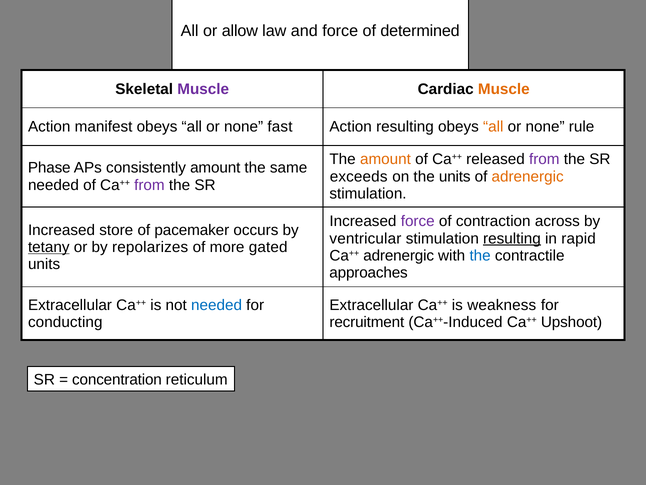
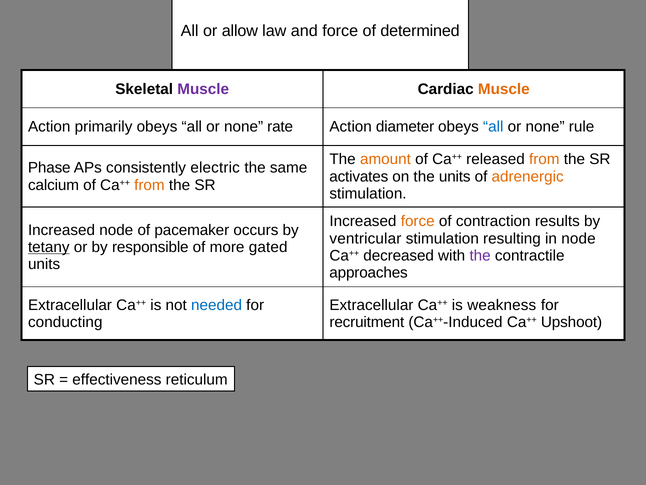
manifest: manifest -> primarily (104, 127)
fast: fast -> rate (280, 127)
Action resulting: resulting -> diameter (405, 127)
all colour: orange -> blue (493, 127)
from colour: purple -> orange (544, 159)
consistently amount: amount -> electric (215, 168)
exceeds: exceeds -> activates (359, 176)
needed: needed -> calcium (54, 185)
from colour: purple -> orange (149, 185)
force colour: purple -> orange (418, 221)
across: across -> results (557, 221)
Increased store: store -> node (116, 230)
resulting underline: present -> none (512, 238)
in rapid: rapid -> node (579, 238)
repolarizes: repolarizes -> responsible (150, 247)
Ca++ adrenergic: adrenergic -> decreased (399, 255)
the colour: blue -> purple (480, 255)
concentration: concentration -> effectiveness (117, 379)
